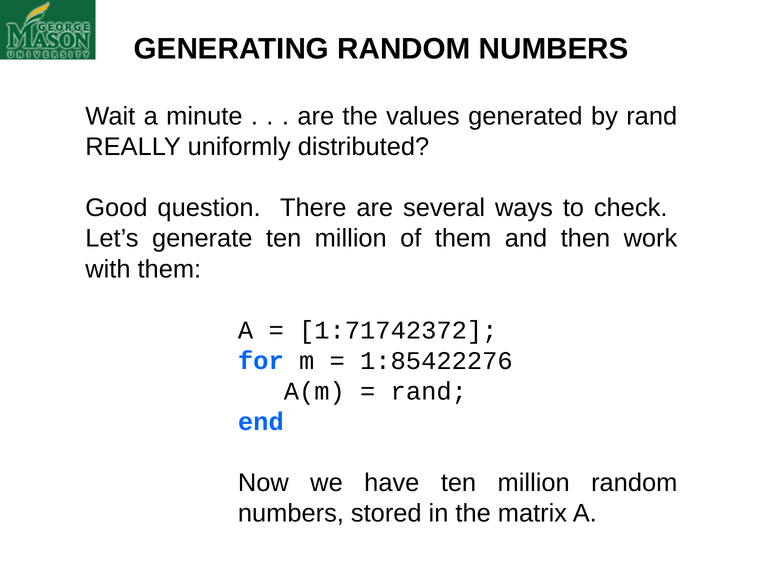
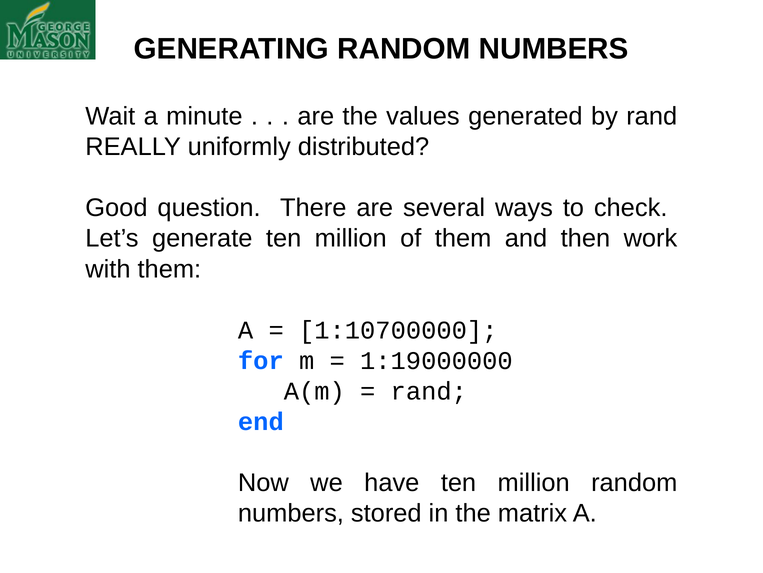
1:71742372: 1:71742372 -> 1:10700000 (398, 330)
1:85422276: 1:85422276 -> 1:19000000 (436, 360)
